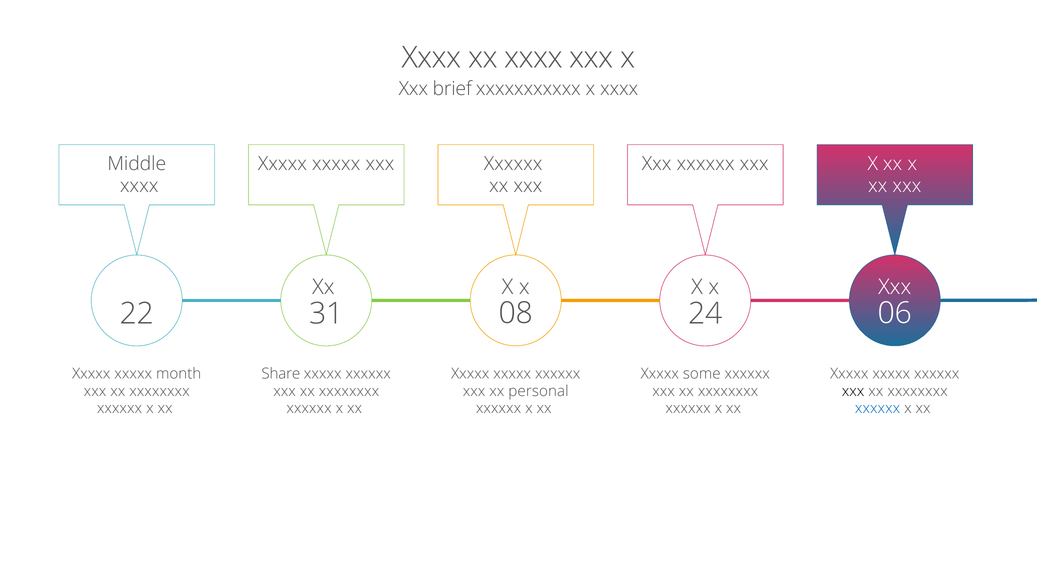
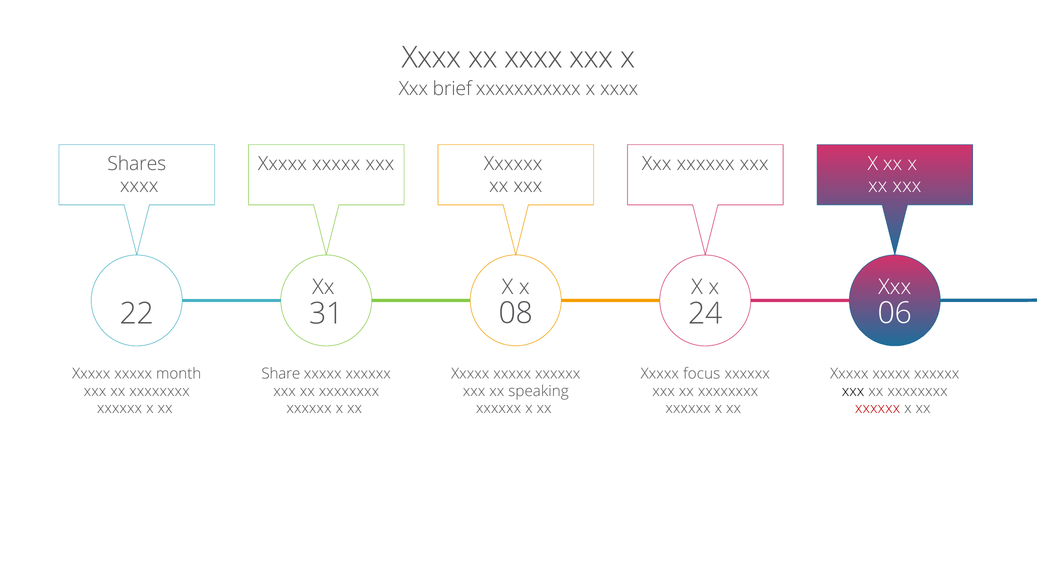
Middle: Middle -> Shares (137, 164)
some: some -> focus (702, 374)
personal: personal -> speaking (539, 391)
xxxxxx colour: blue -> red (878, 409)
